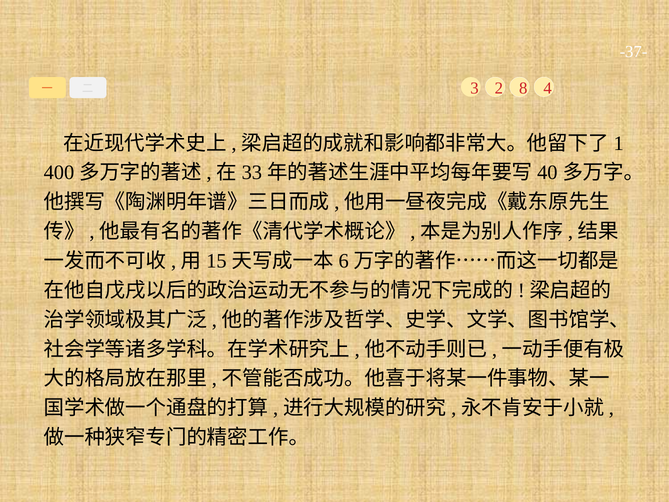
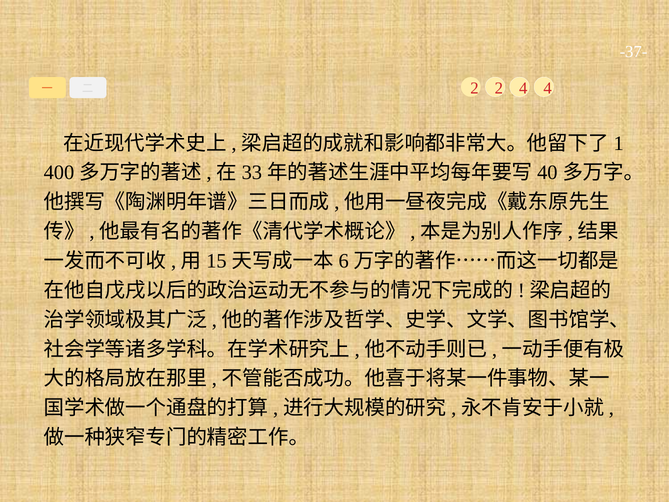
3: 3 -> 2 (475, 88)
2 8: 8 -> 4 (523, 88)
